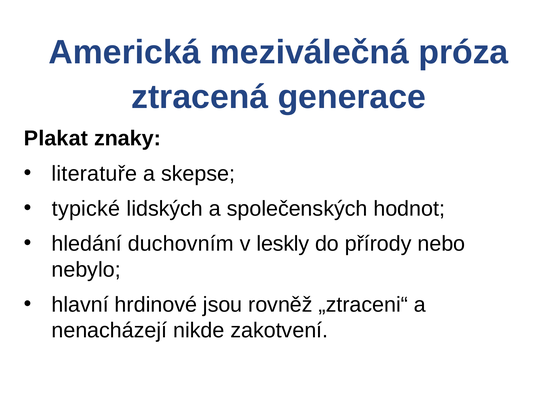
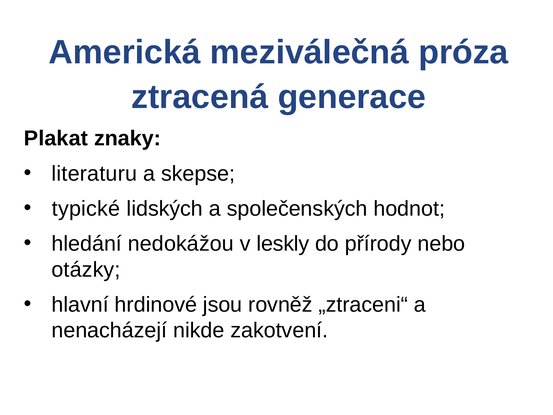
literatuře: literatuře -> literaturu (94, 173)
duchovním: duchovním -> nedokážou (181, 244)
nebylo: nebylo -> otázky (86, 269)
